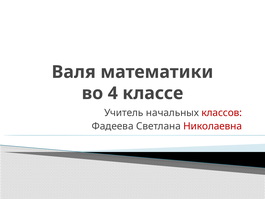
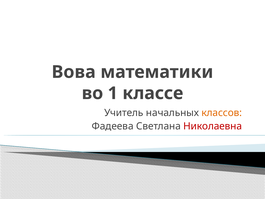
Валя: Валя -> Вова (74, 72)
4: 4 -> 1 (113, 93)
классов colour: red -> orange (222, 113)
